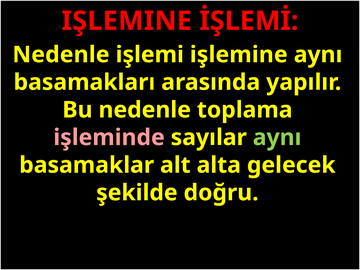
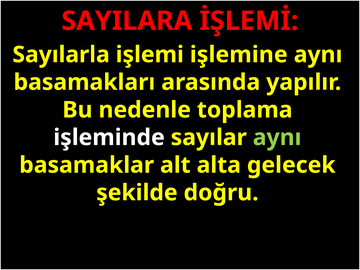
IŞLEMINE: IŞLEMINE -> SAYILARA (127, 21)
Nedenle: Nedenle -> Sayılarla (61, 55)
işleminde colour: pink -> white (109, 138)
